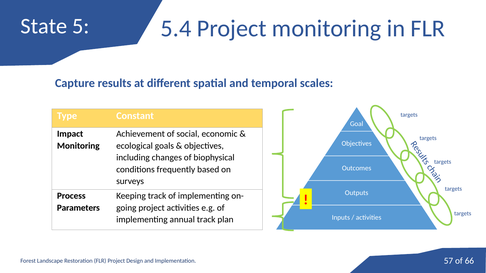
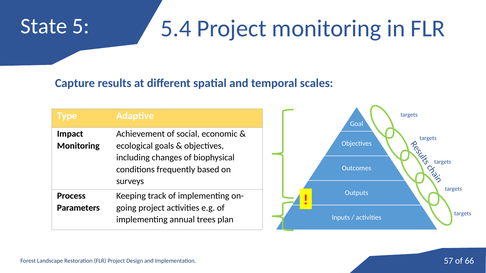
Constant: Constant -> Adaptive (135, 116)
annual track: track -> trees (206, 220)
